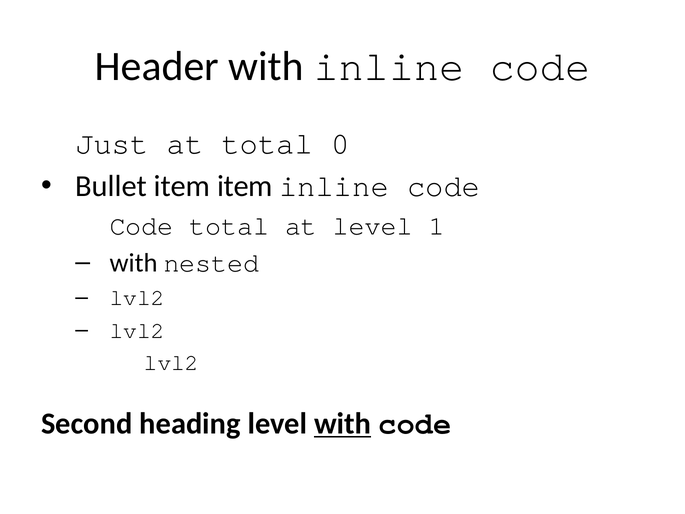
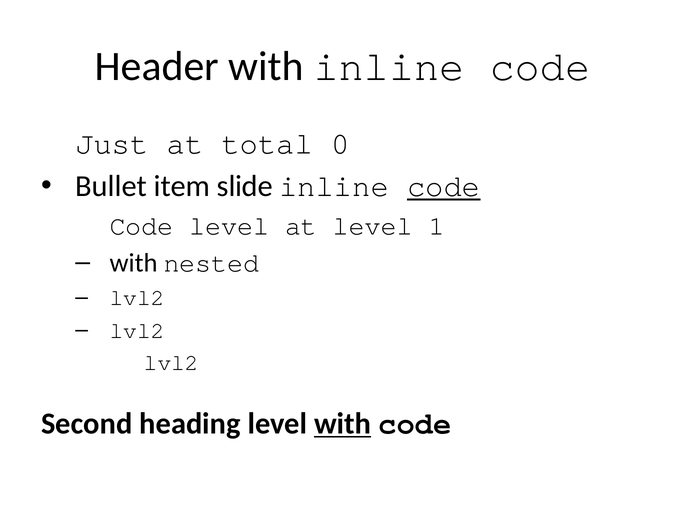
item item: item -> slide (245, 186)
code underline: none -> present (444, 186)
Code total: total -> level (229, 226)
